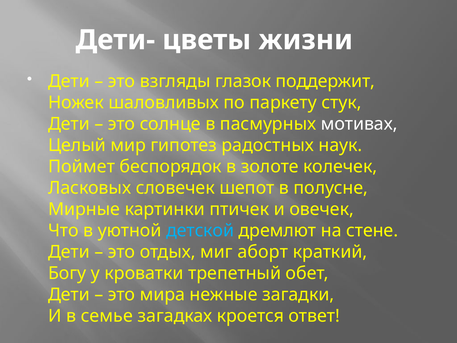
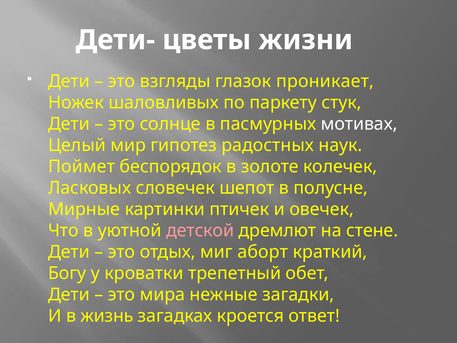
поддержит: поддержит -> проникает (325, 81)
детской colour: light blue -> pink (200, 231)
семье: семье -> жизнь (107, 316)
